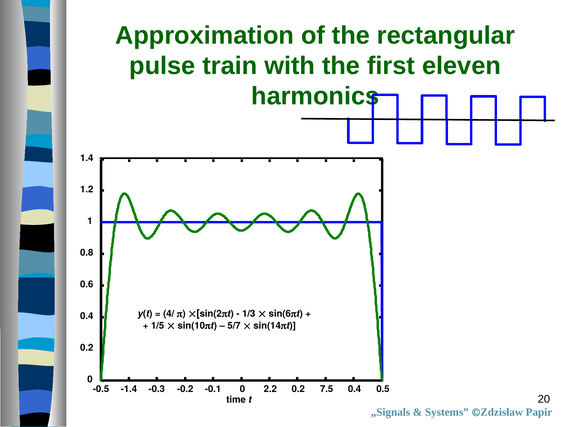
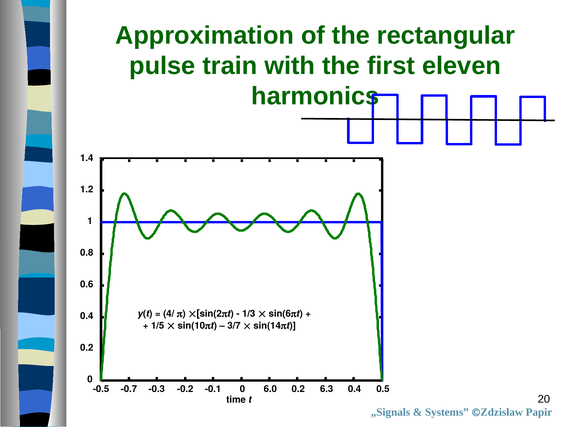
5/7: 5/7 -> 3/7 (234, 326)
-1.4: -1.4 -> -0.7 (129, 389)
2.2: 2.2 -> 6.0 (270, 389)
7.5: 7.5 -> 6.3 (327, 389)
